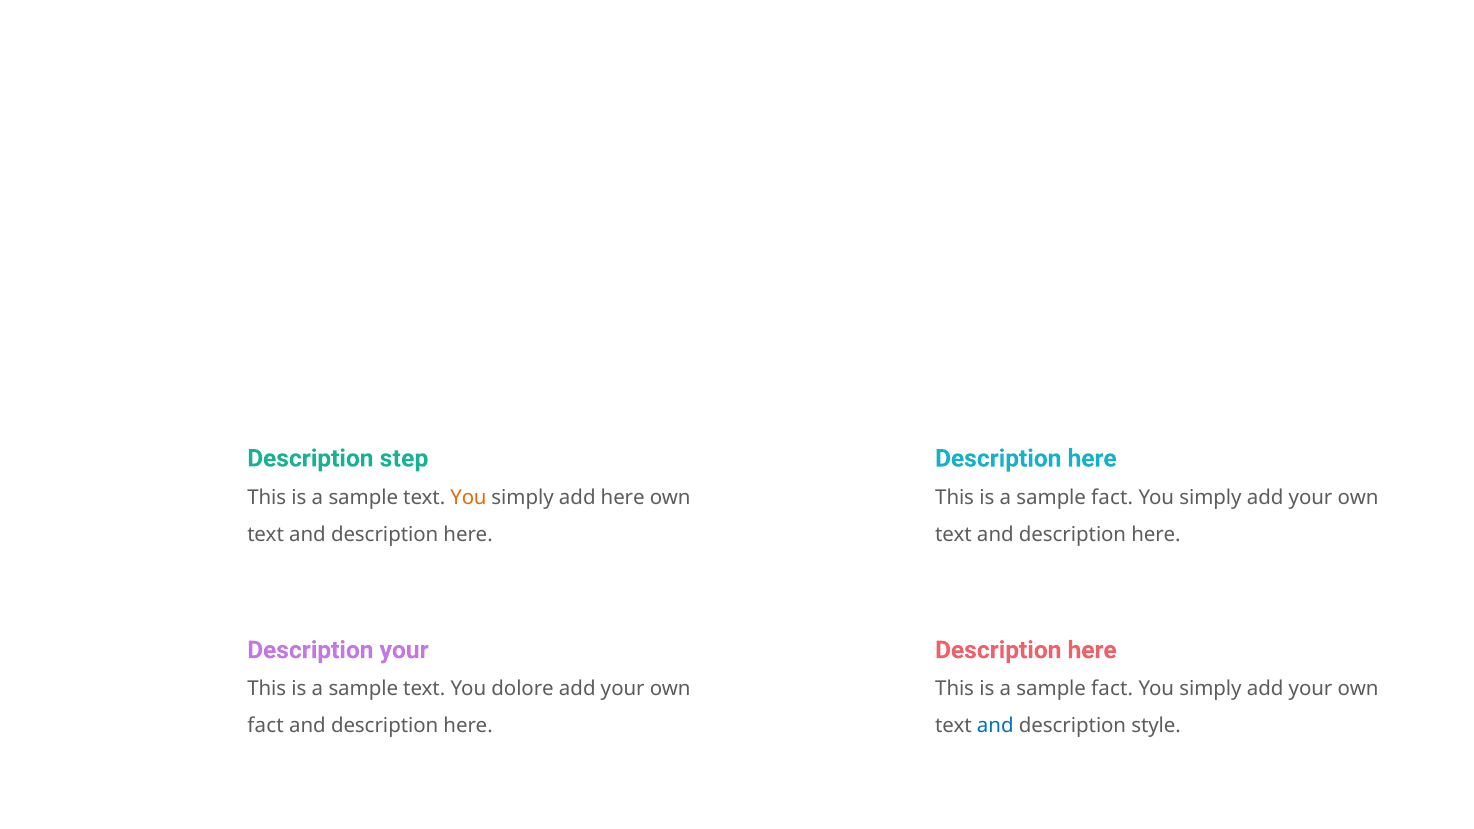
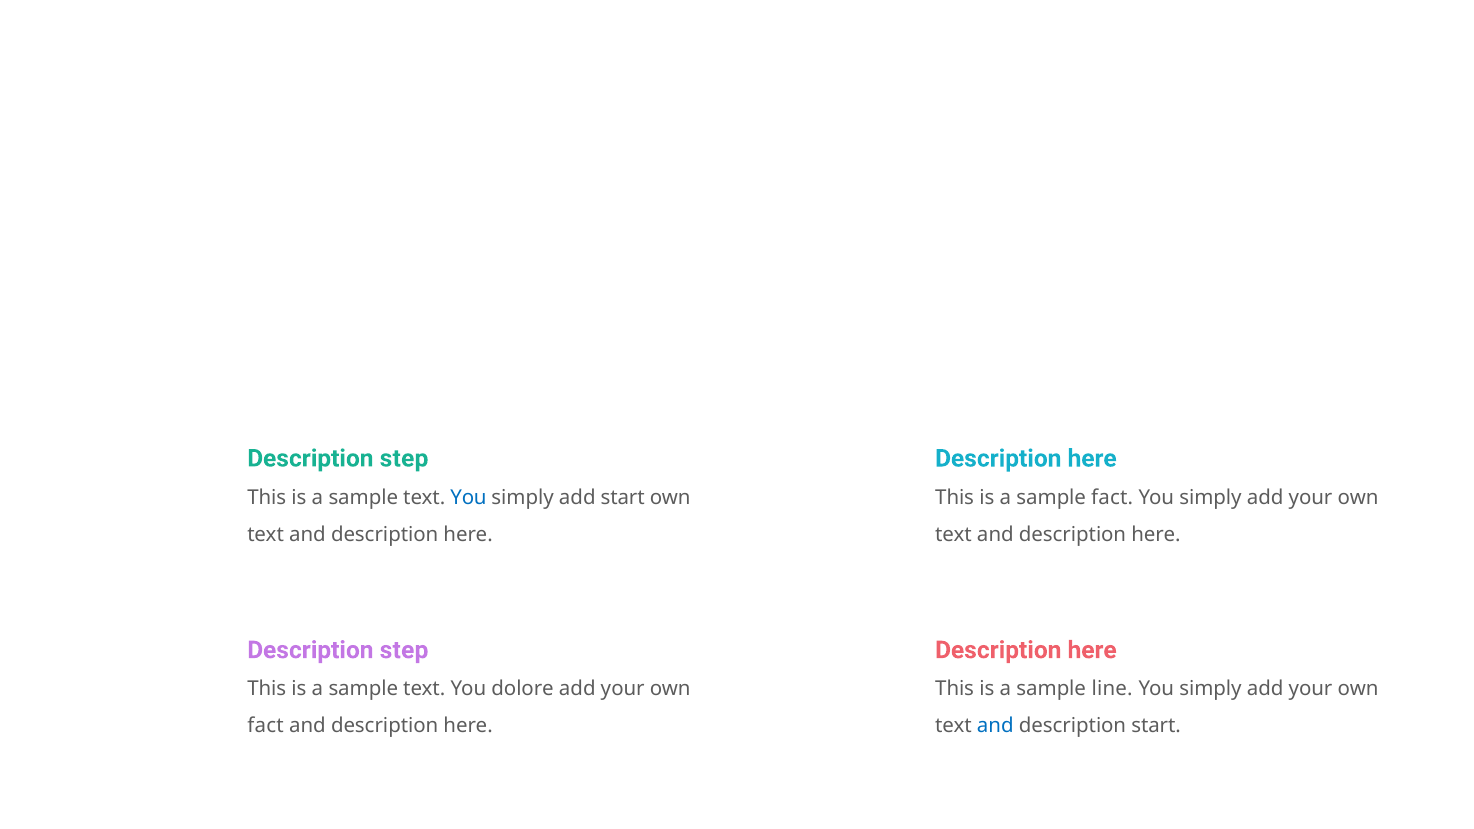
You colour: orange -> blue (468, 498)
add here: here -> start (623, 498)
your: your -> step (404, 650)
fact: fact -> line (1112, 689)
description style: style -> start (1156, 726)
